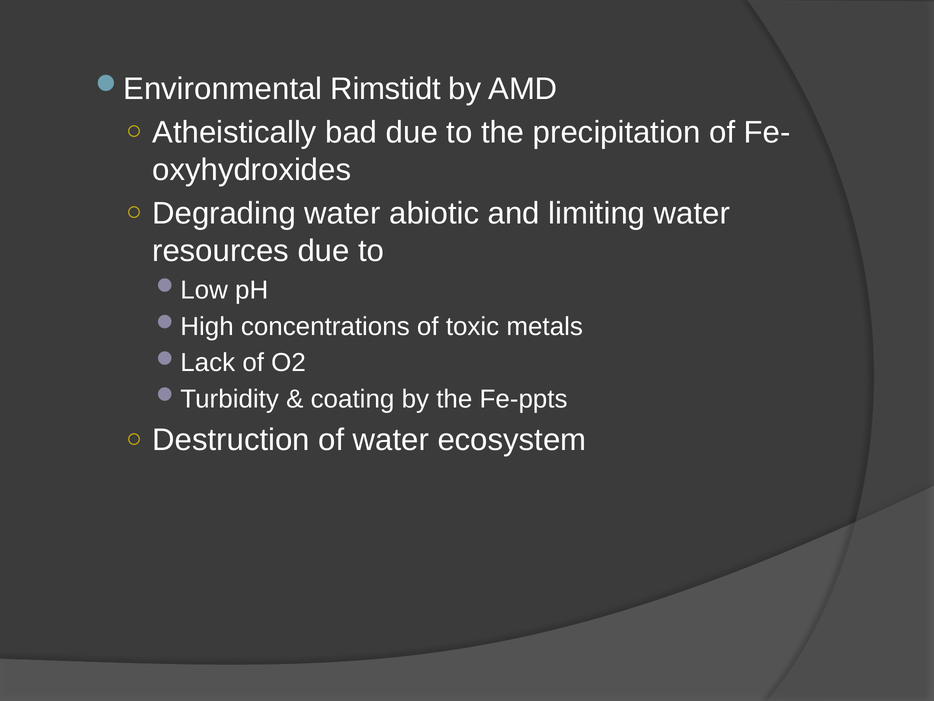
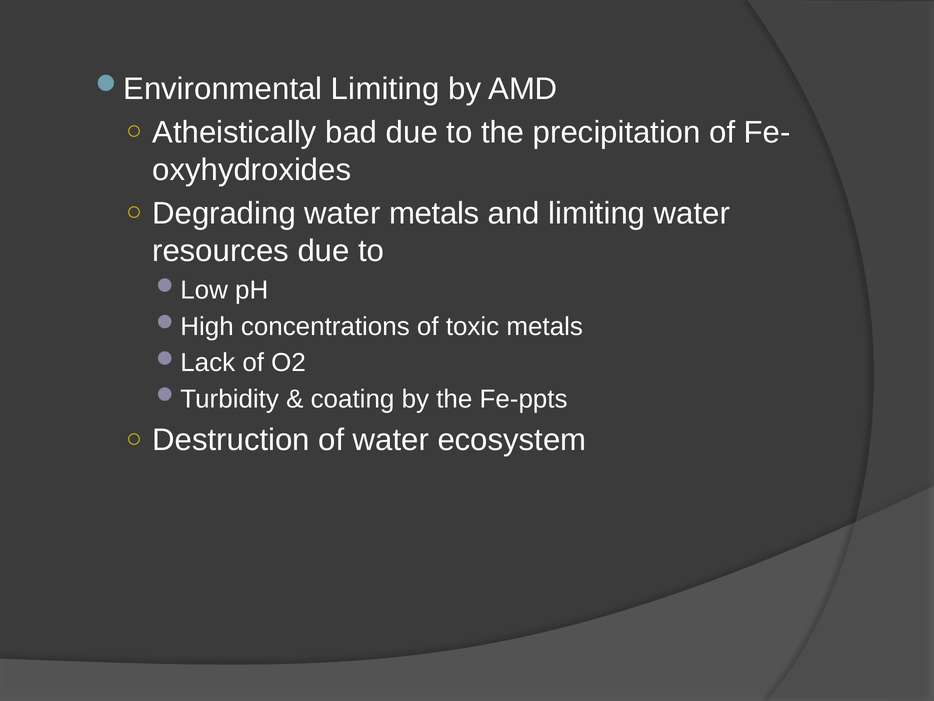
Rimstidt: Rimstidt -> Limiting (385, 89)
water abiotic: abiotic -> metals (434, 213)
